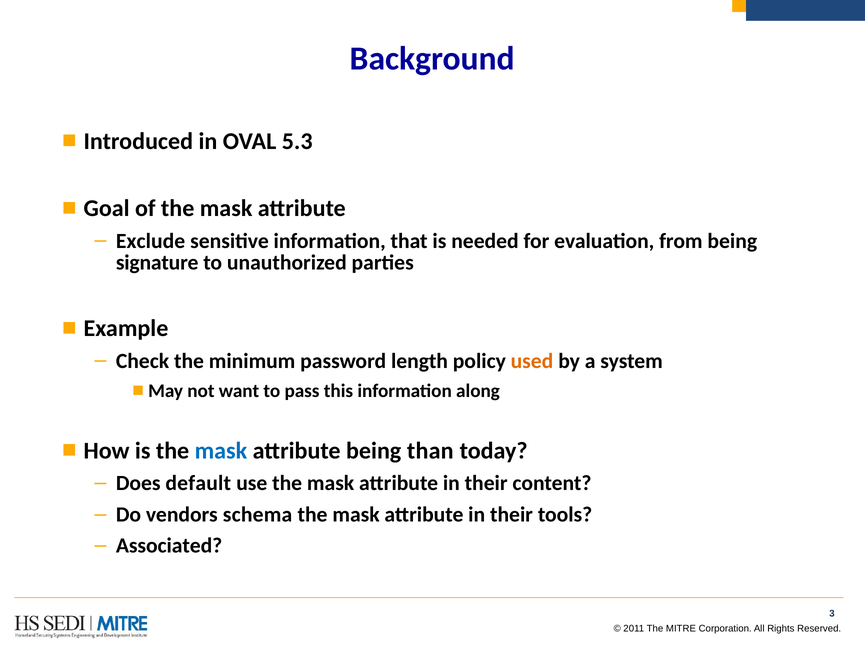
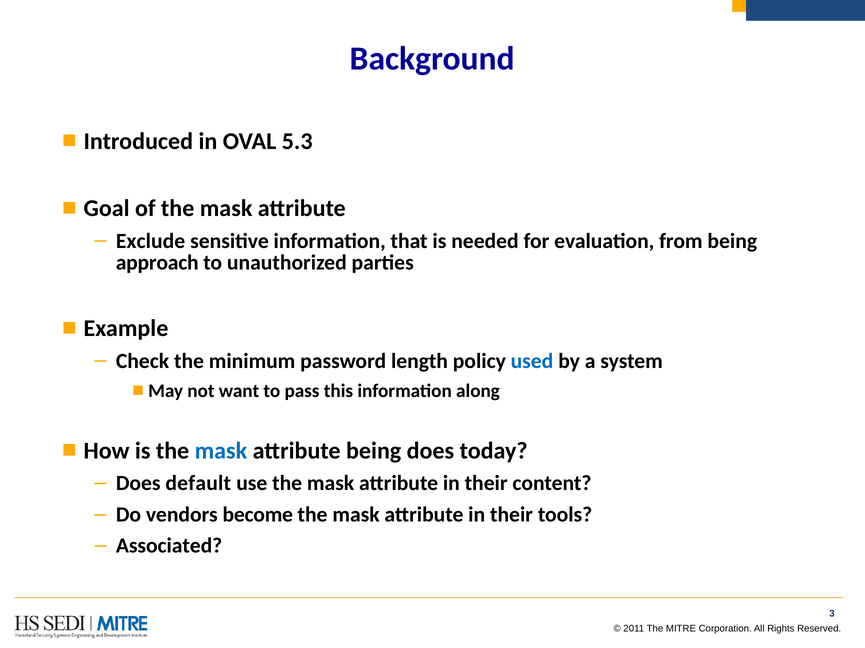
signature: signature -> approach (157, 263)
used colour: orange -> blue (532, 361)
being than: than -> does (430, 451)
schema: schema -> become (258, 515)
